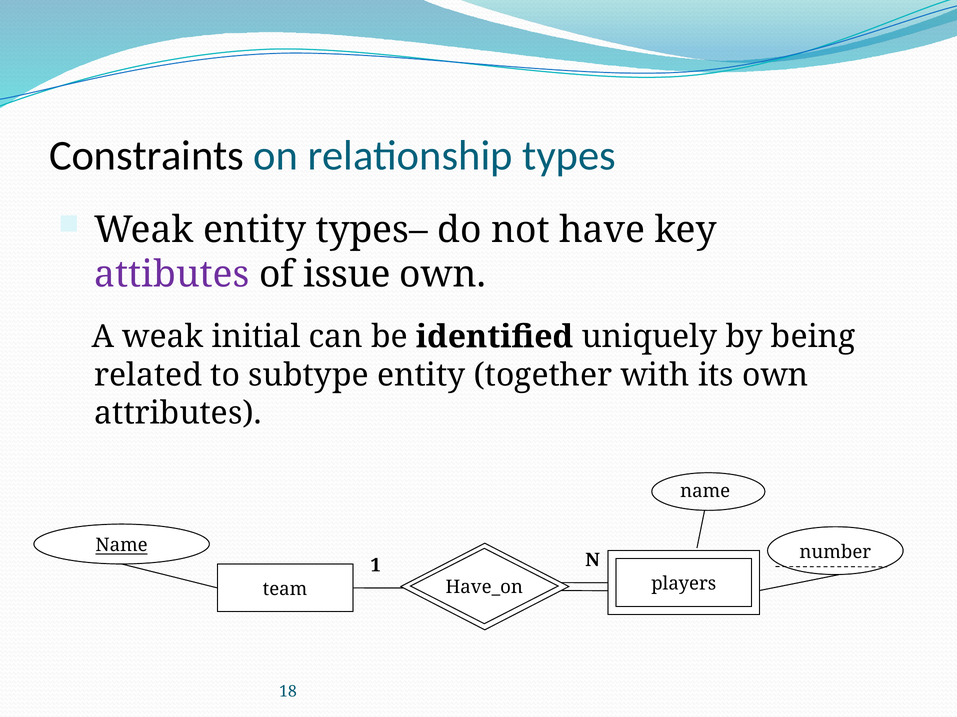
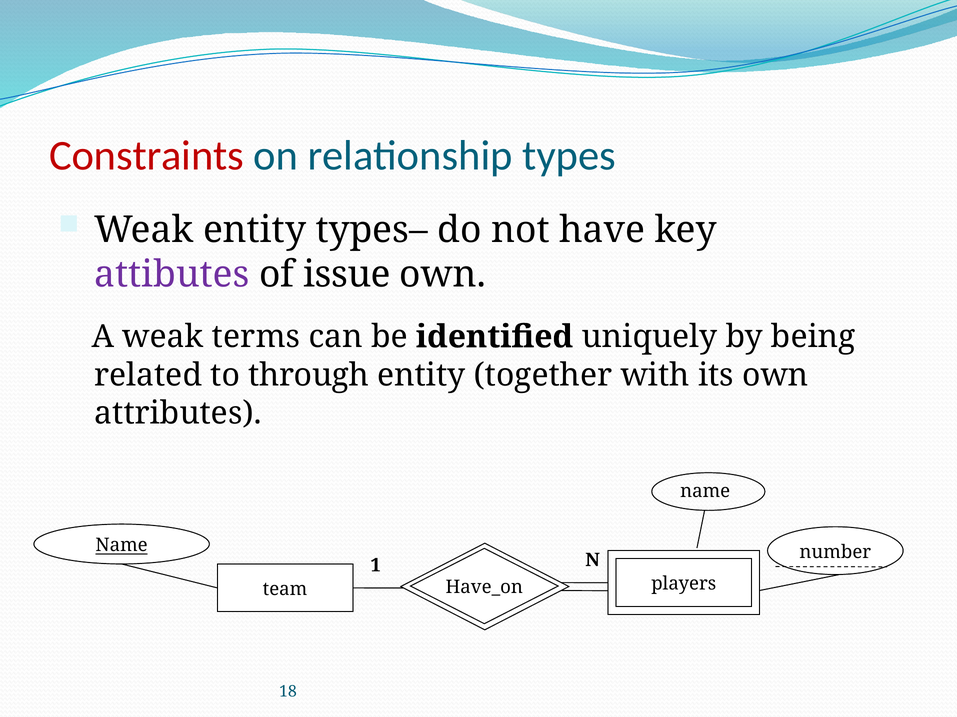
Constraints colour: black -> red (146, 156)
initial: initial -> terms (256, 337)
subtype: subtype -> through (309, 375)
